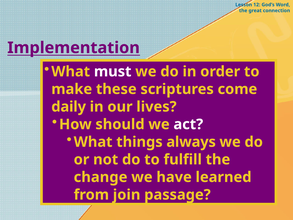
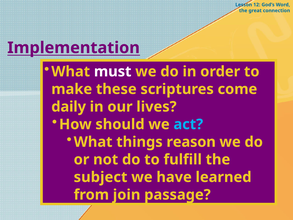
act colour: white -> light blue (188, 124)
always: always -> reason (191, 142)
change: change -> subject (101, 177)
